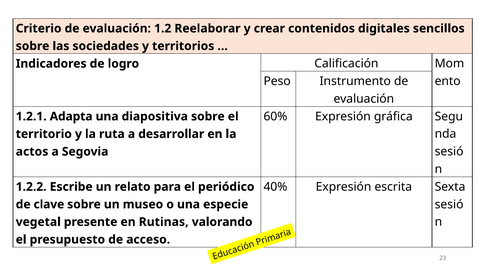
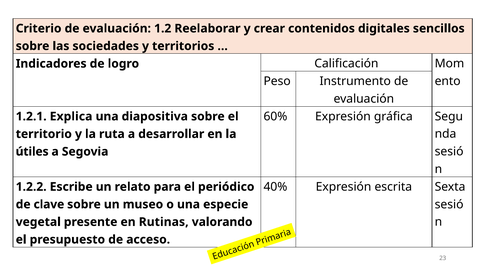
Adapta: Adapta -> Explica (71, 117)
actos: actos -> útiles (32, 152)
